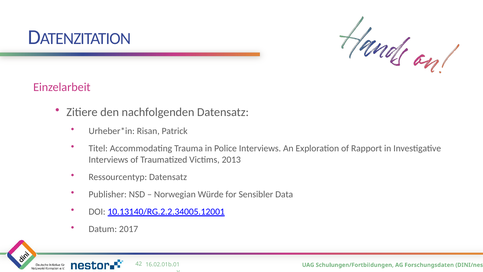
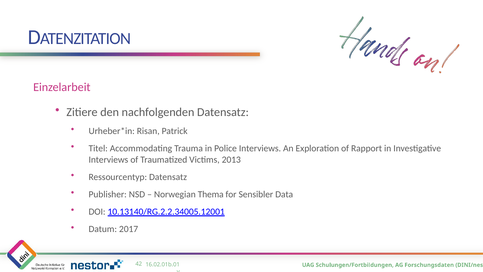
Würde: Würde -> Thema (211, 194)
